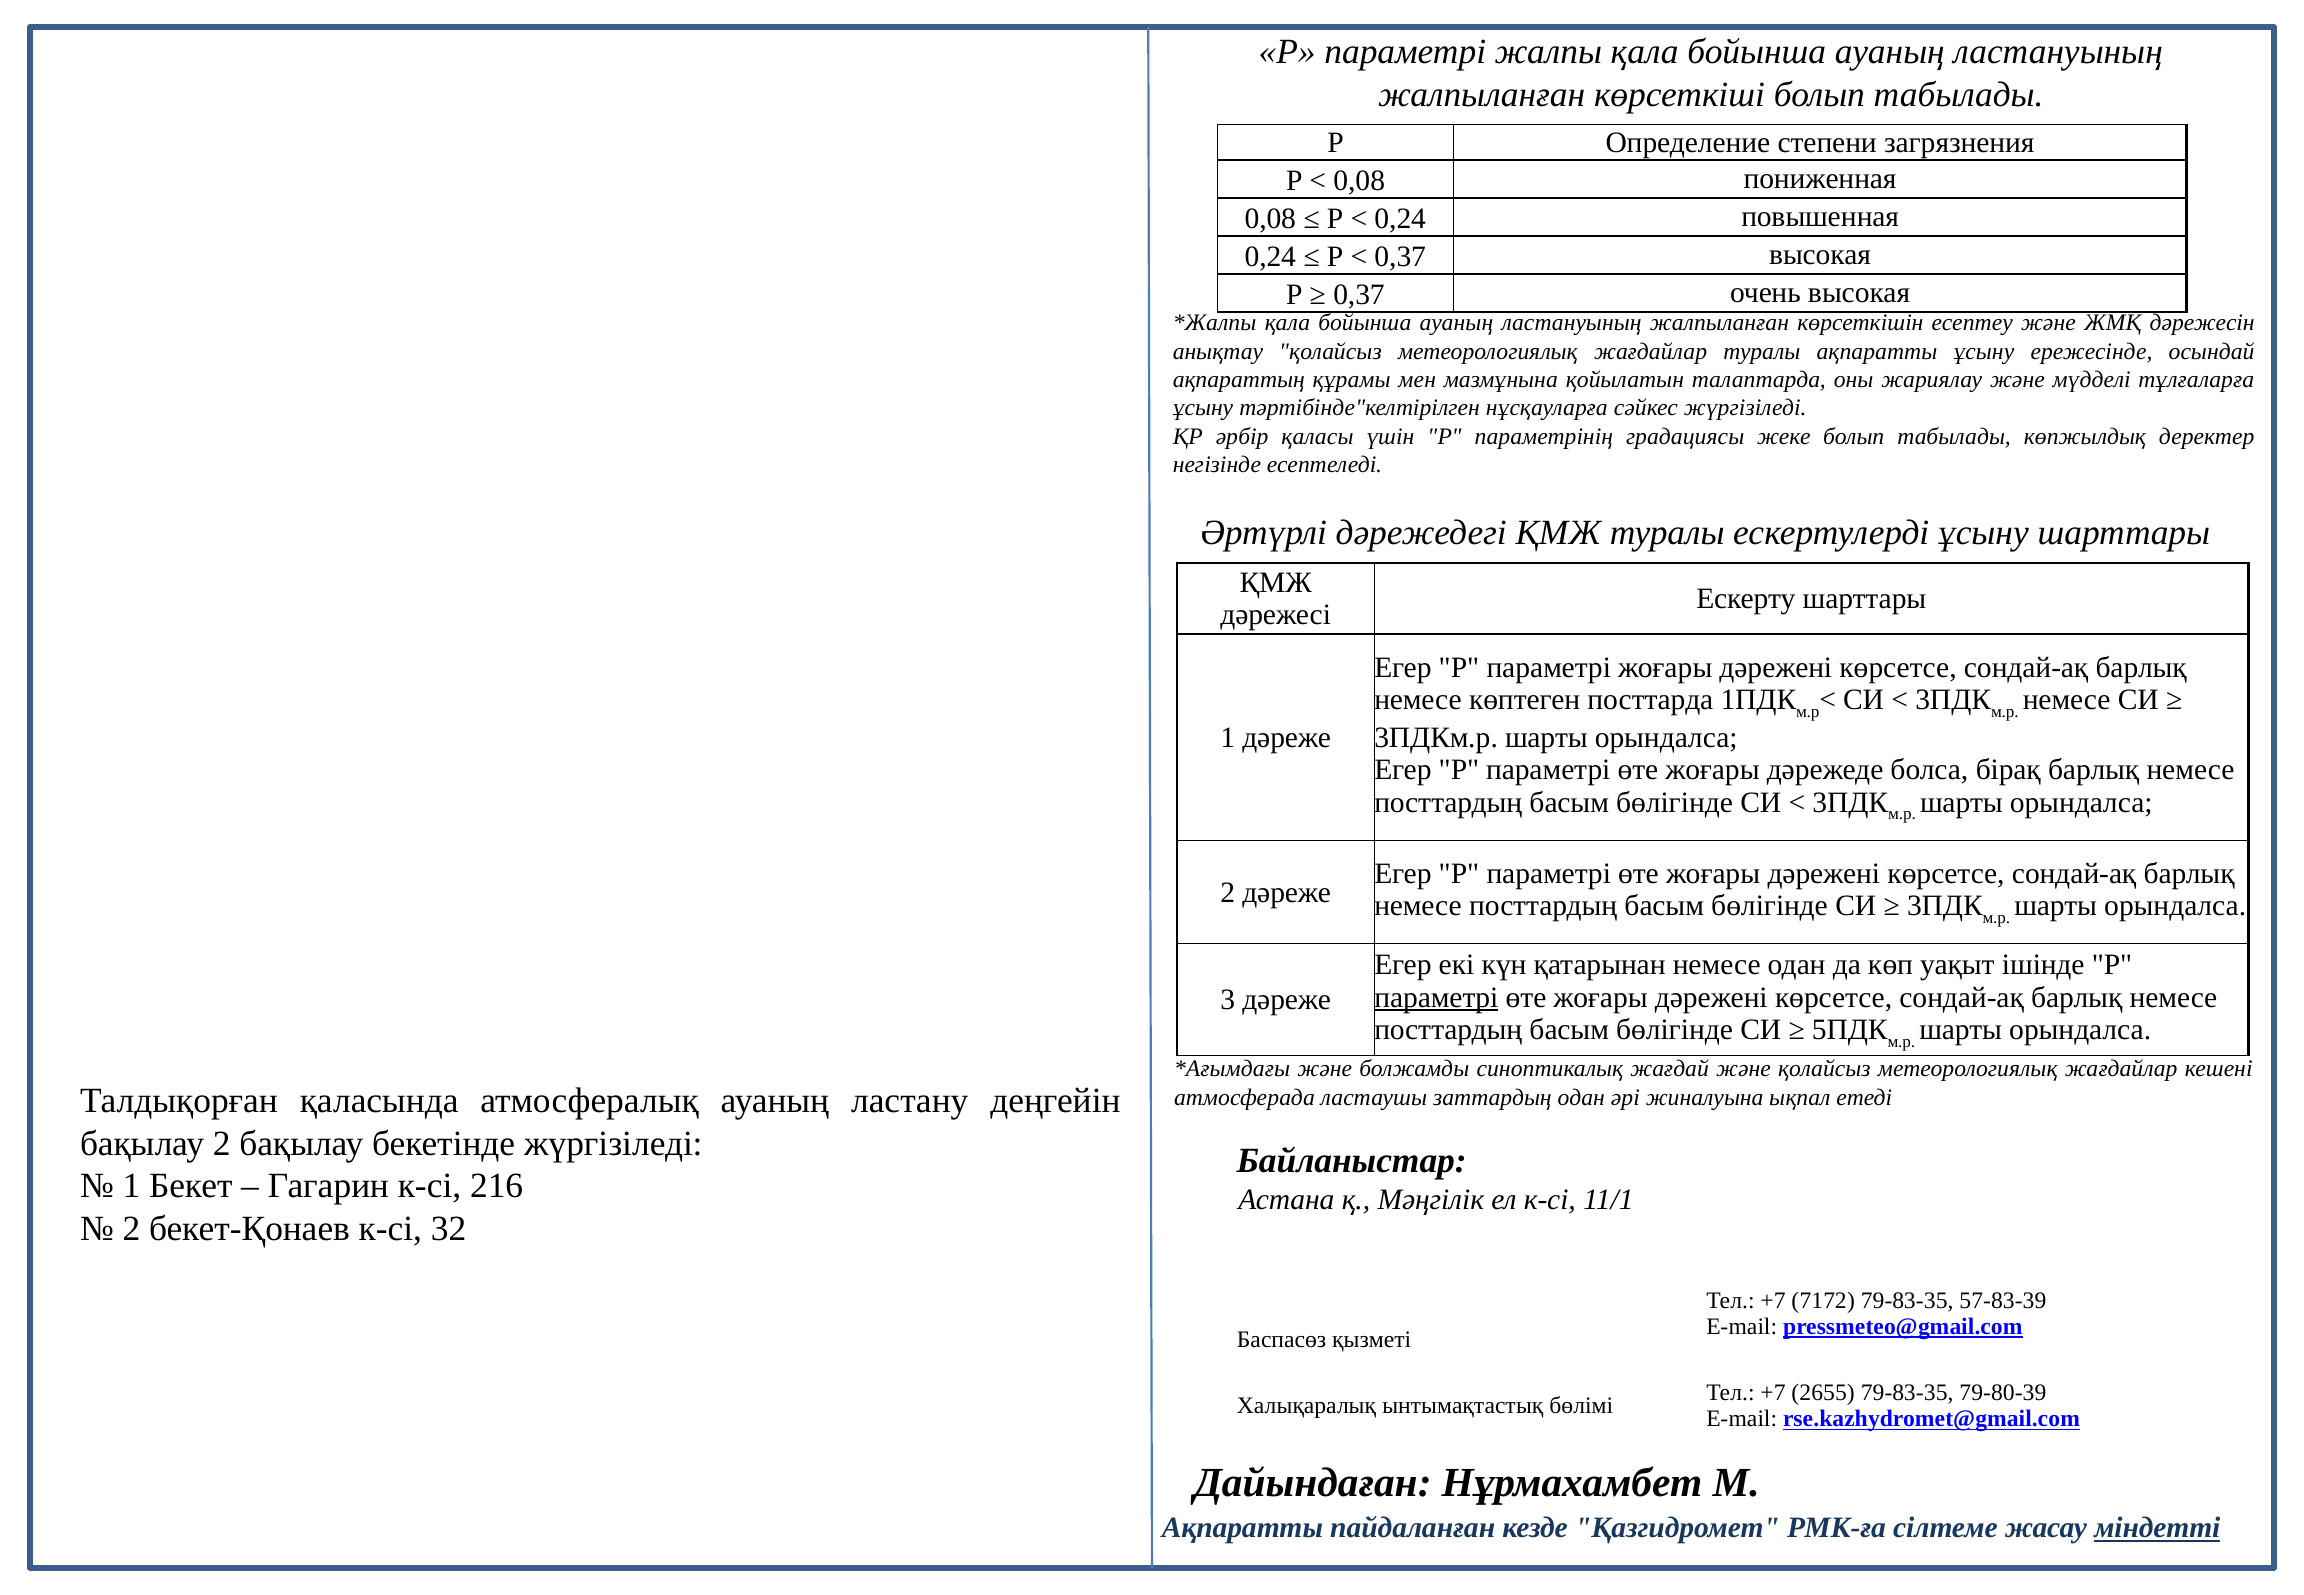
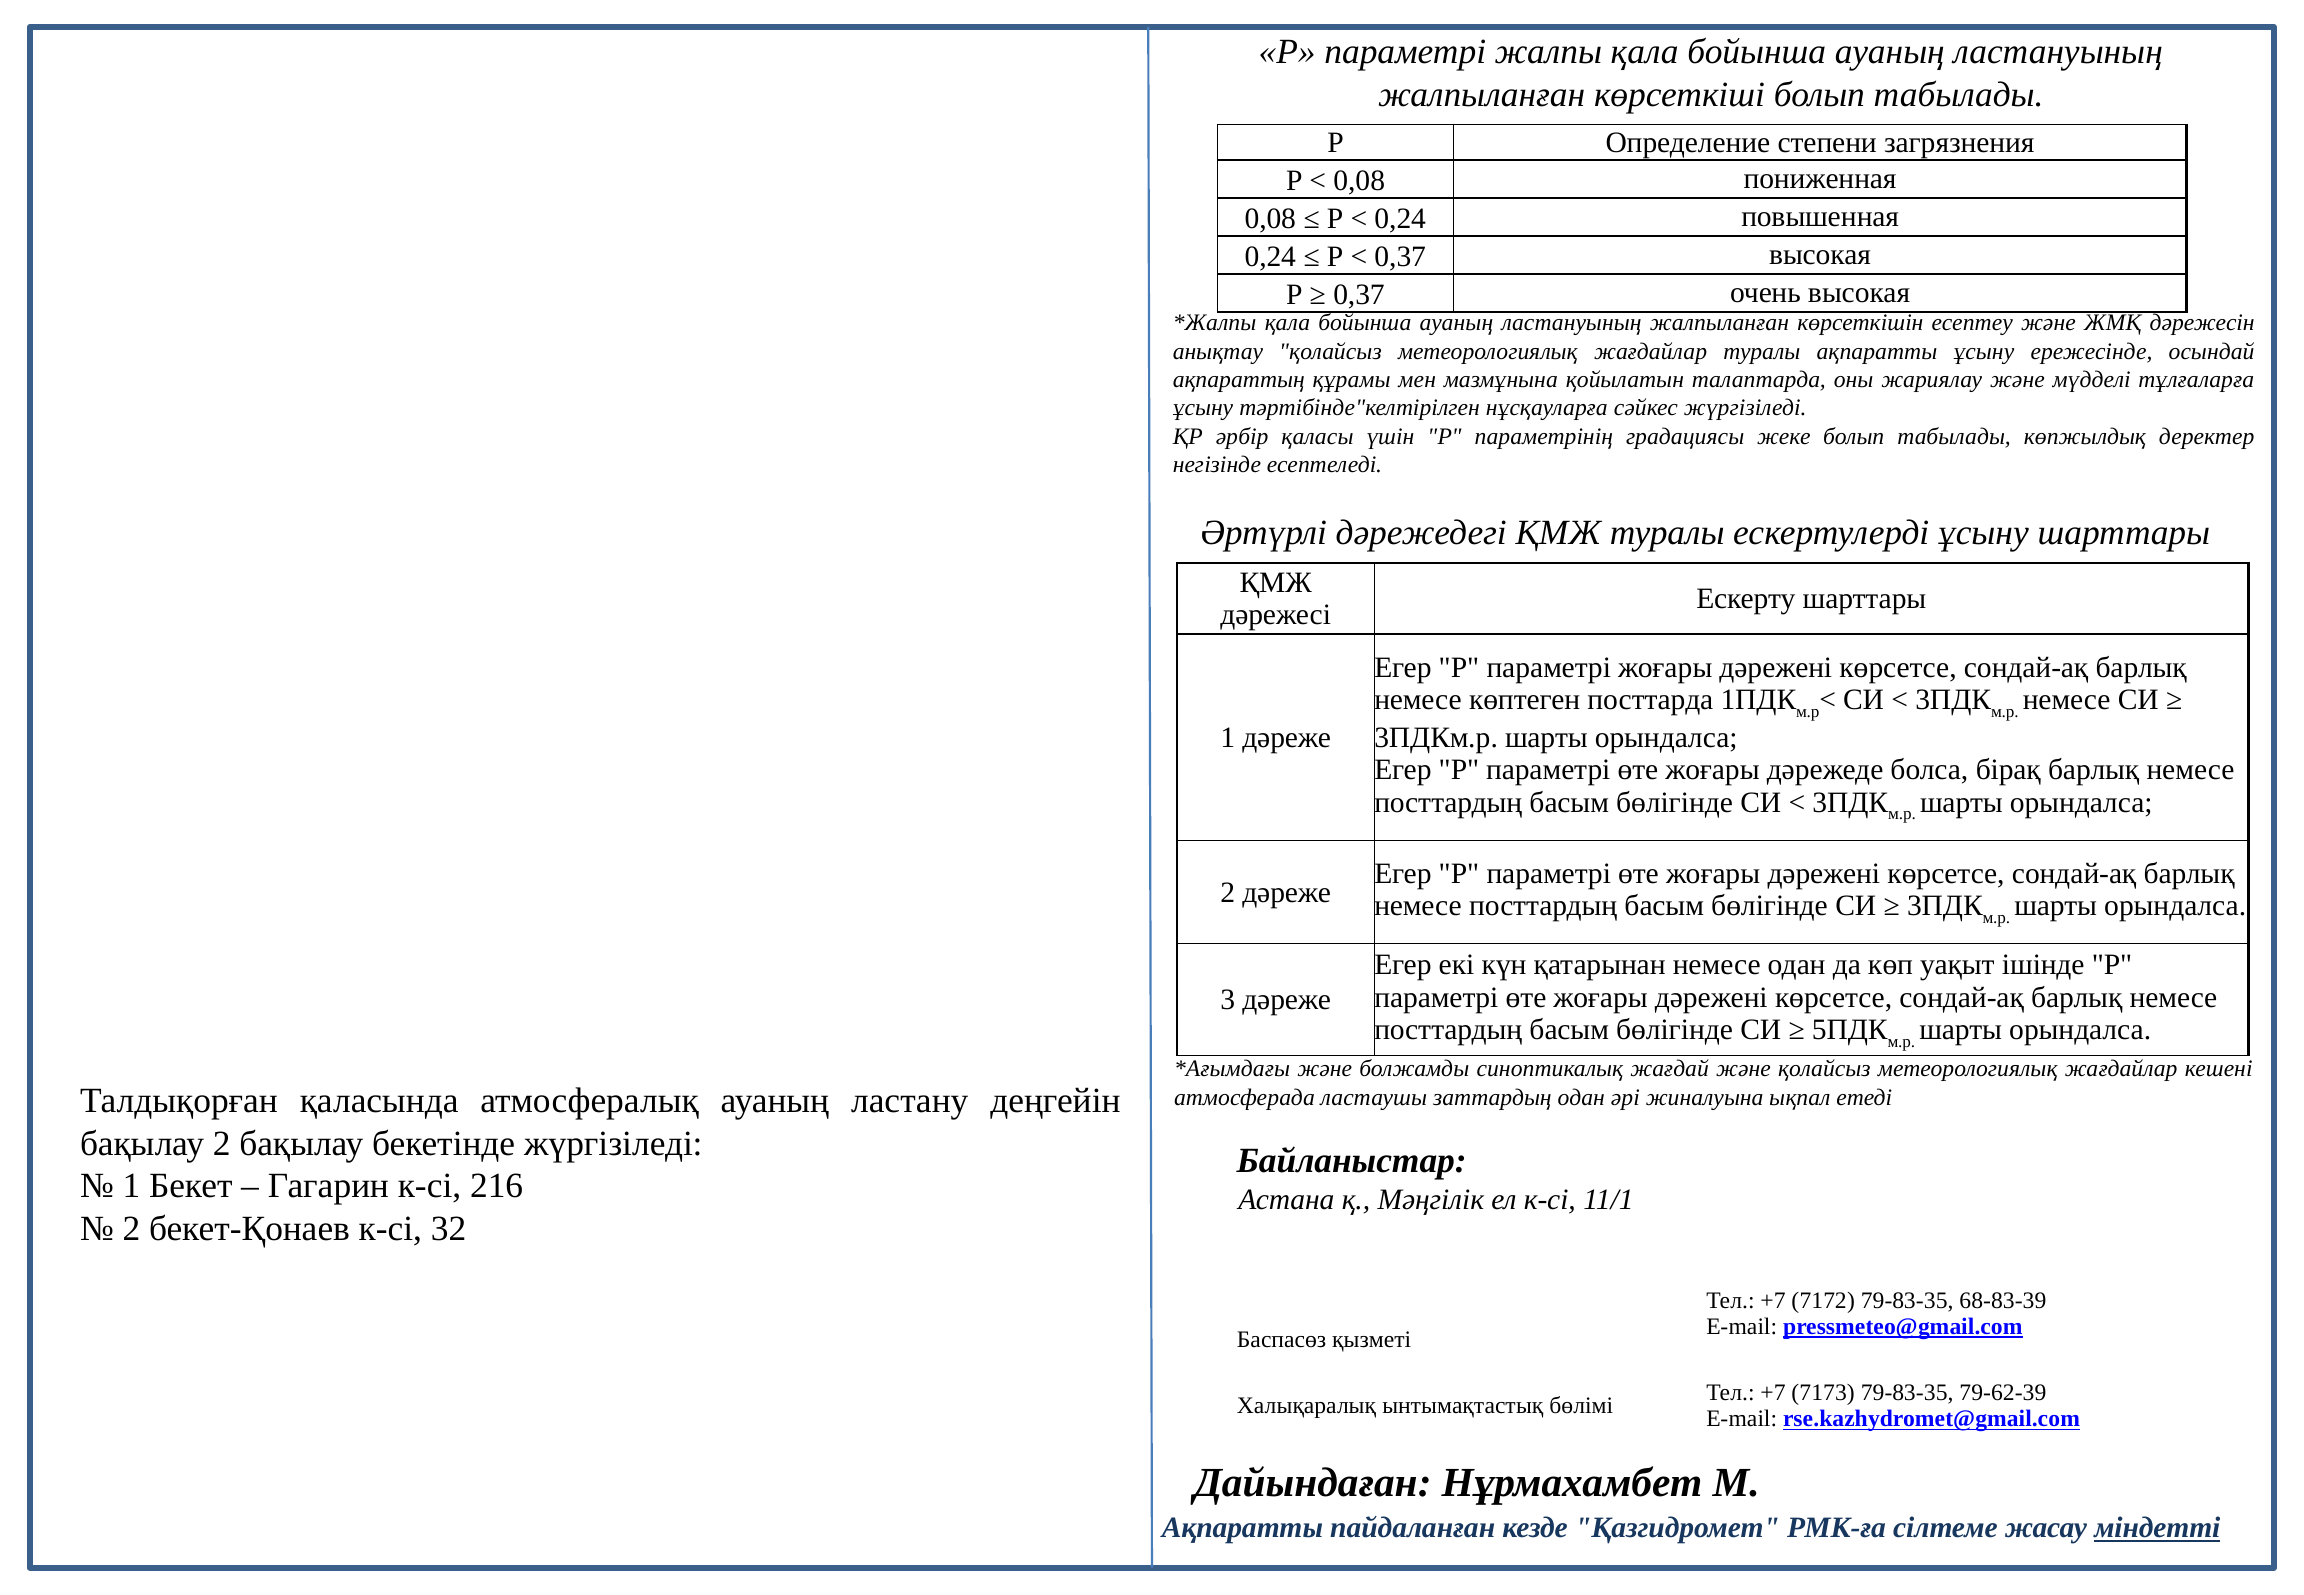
параметрі underline: present -> none (1436, 997)
57-83-39: 57-83-39 -> 68-83-39 (2003, 1300)
2655: 2655 -> 7173 (1823, 1393)
79-80-39: 79-80-39 -> 79-62-39 (2003, 1393)
